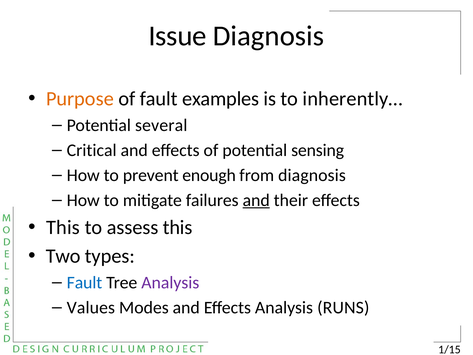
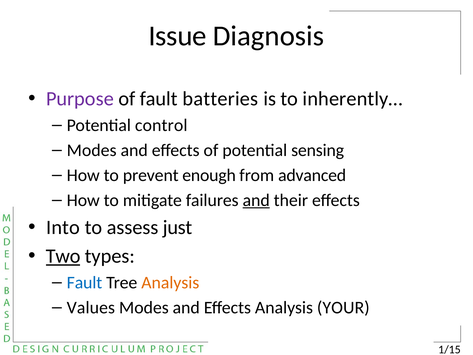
Purpose colour: orange -> purple (80, 99)
examples: examples -> batteries (220, 99)
several: several -> control (161, 125)
Critical: Critical -> Modes (92, 150)
from diagnosis: diagnosis -> advanced (312, 175)
This: This -> Into (63, 227)
assess this: this -> just (178, 227)
Two underline: none -> present (63, 256)
Analysis colour: purple -> orange (170, 282)
RUNS: RUNS -> YOUR (343, 307)
